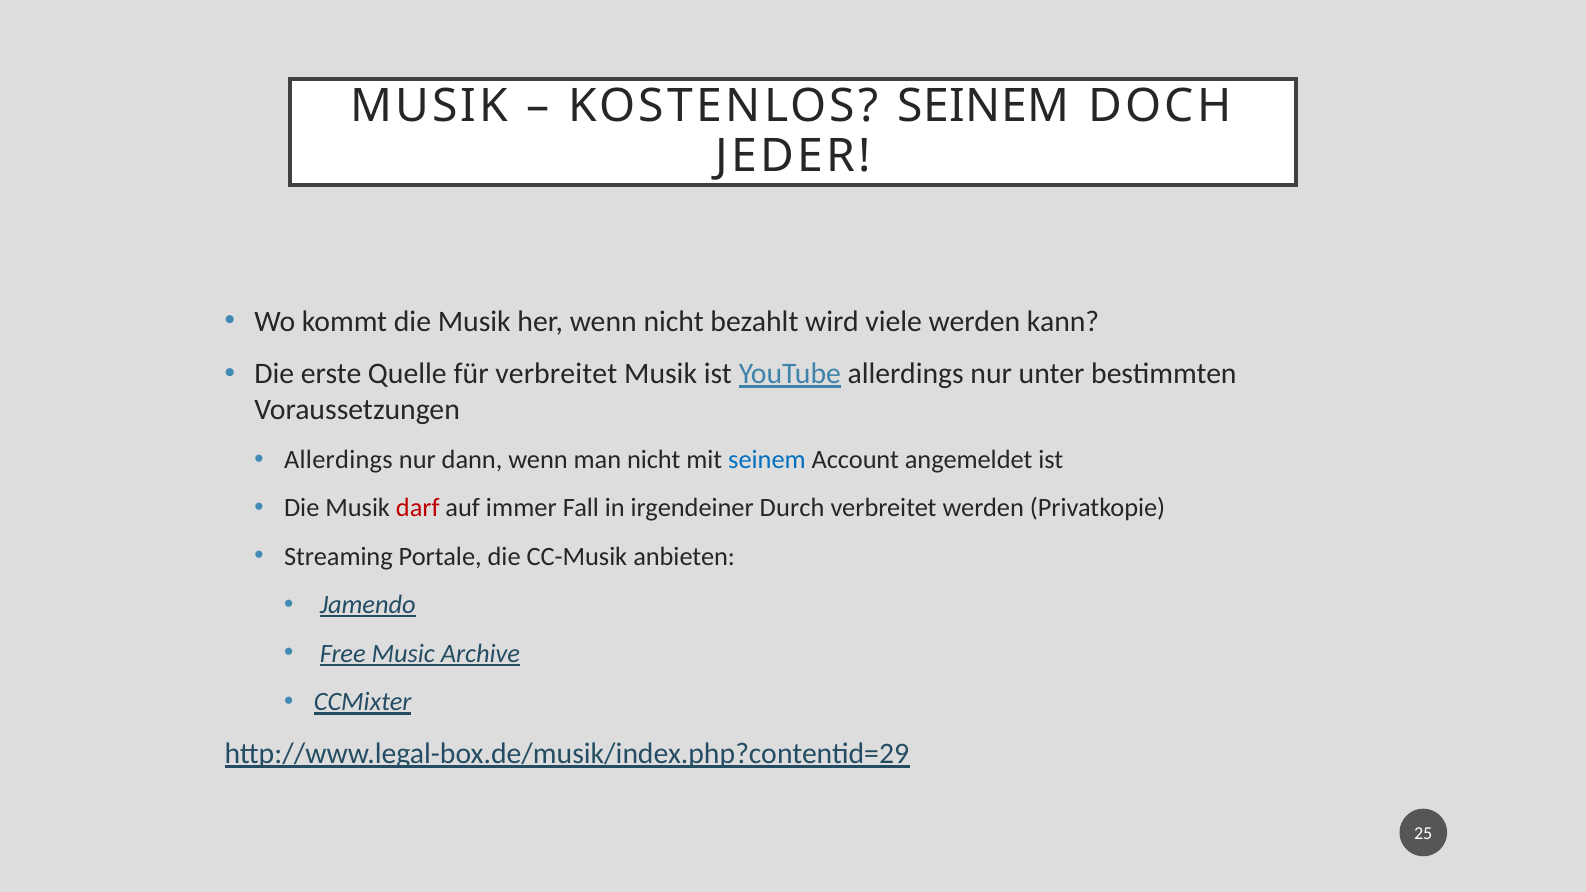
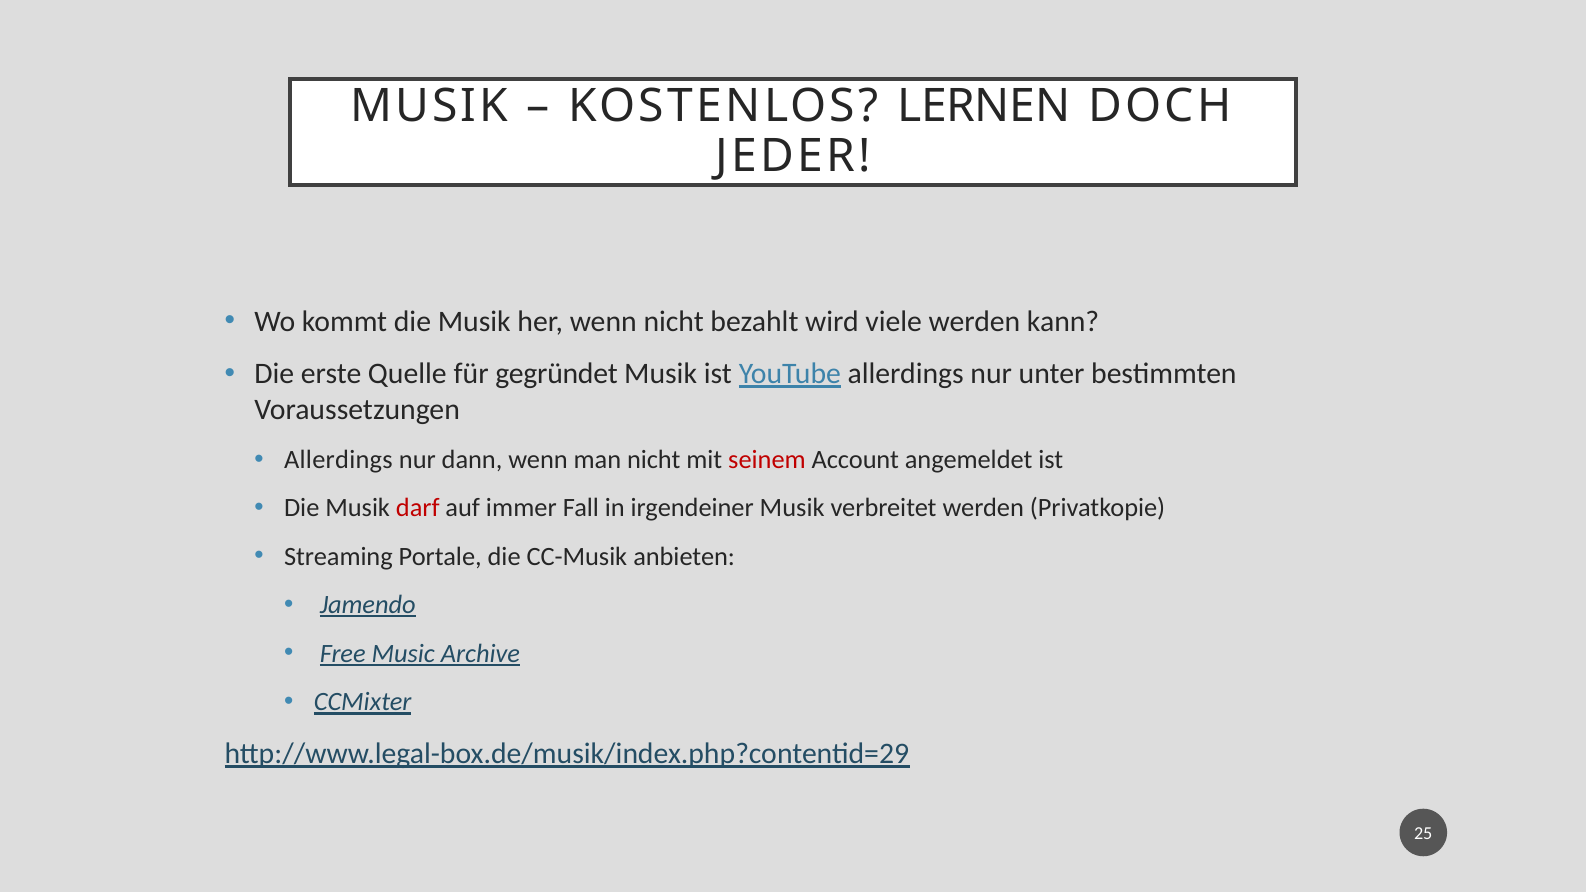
KOSTENLOS SEINEM: SEINEM -> LERNEN (984, 107)
für verbreitet: verbreitet -> gegründet (556, 374)
seinem colour: blue -> red (767, 460)
irgendeiner Durch: Durch -> Musik (792, 508)
